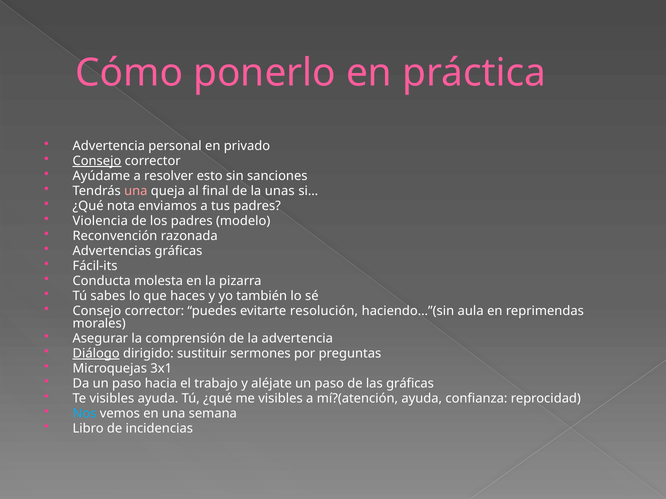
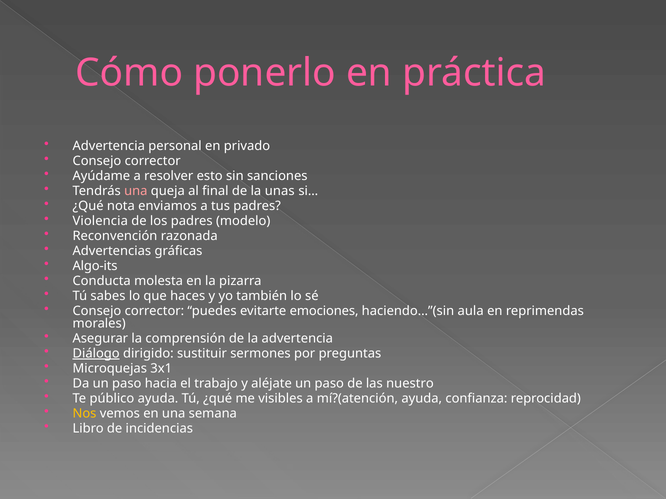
Consejo underline: present -> none (97, 161)
Fácil-its: Fácil-its -> Algo-its (95, 266)
resolución: resolución -> emociones (324, 311)
las gráficas: gráficas -> nuestro (410, 384)
Te visibles: visibles -> público (112, 399)
Nos colour: light blue -> yellow (85, 414)
